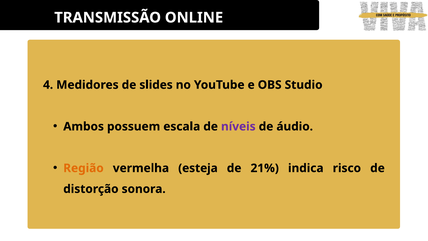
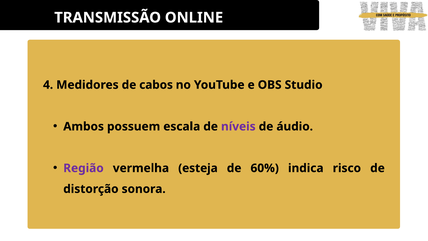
slides: slides -> cabos (156, 85)
Região colour: orange -> purple (83, 168)
21%: 21% -> 60% (265, 168)
